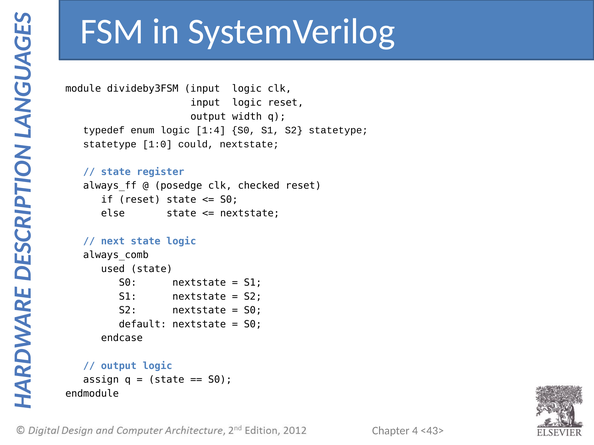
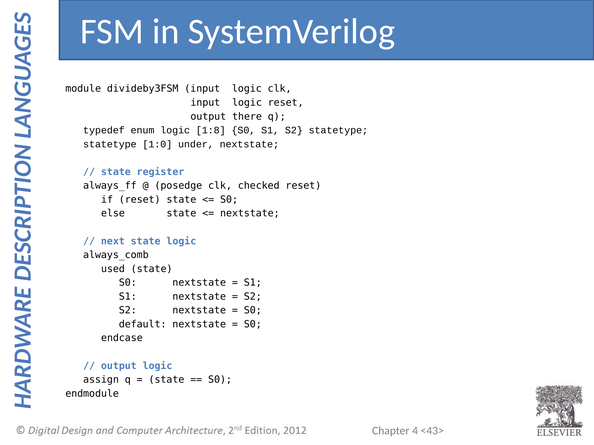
width: width -> there (247, 117)
1:4: 1:4 -> 1:8 (211, 130)
could: could -> under (196, 144)
